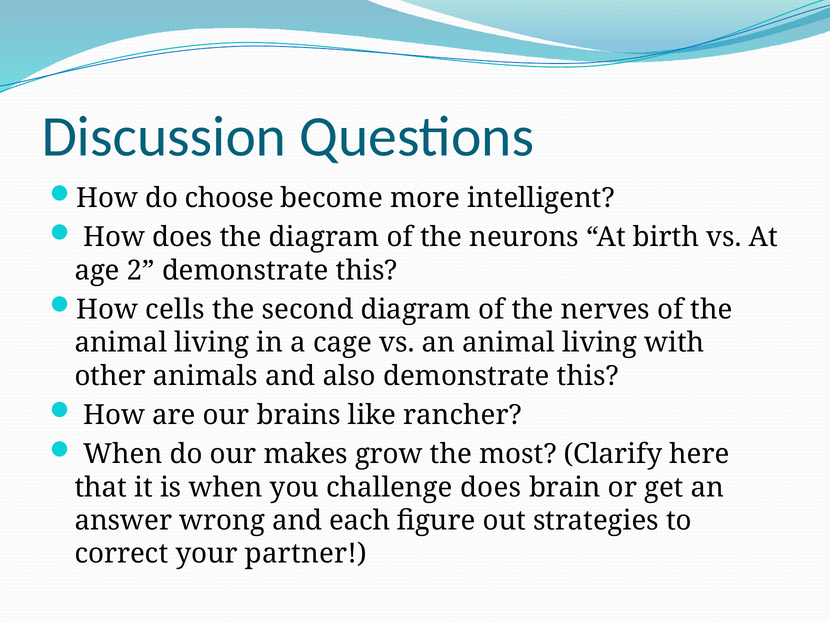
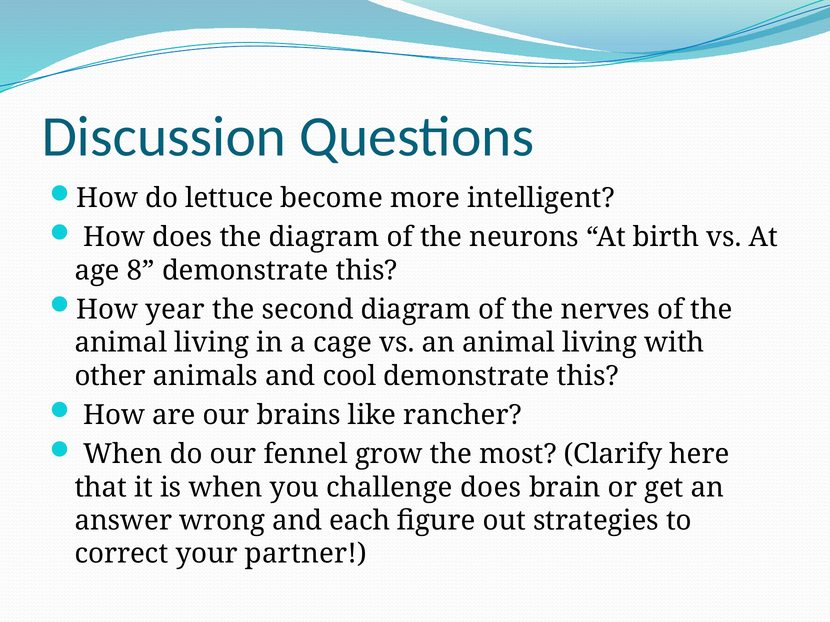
choose: choose -> lettuce (229, 198)
2: 2 -> 8 (141, 271)
cells: cells -> year (175, 310)
also: also -> cool (349, 376)
makes: makes -> fennel (306, 455)
